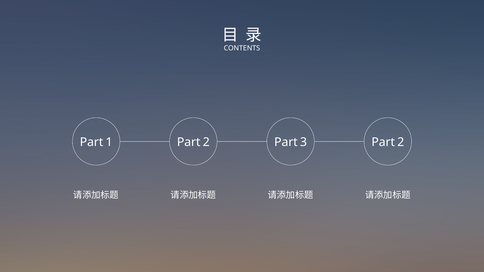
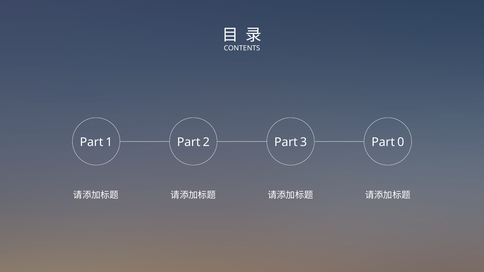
3 Part 2: 2 -> 0 (401, 142)
